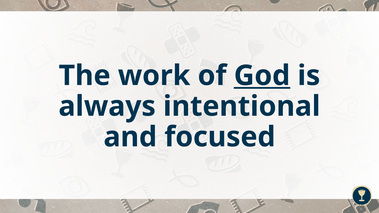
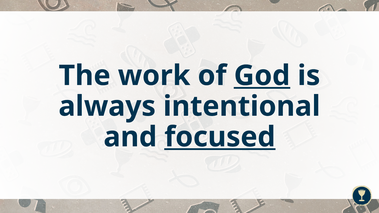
focused underline: none -> present (220, 137)
